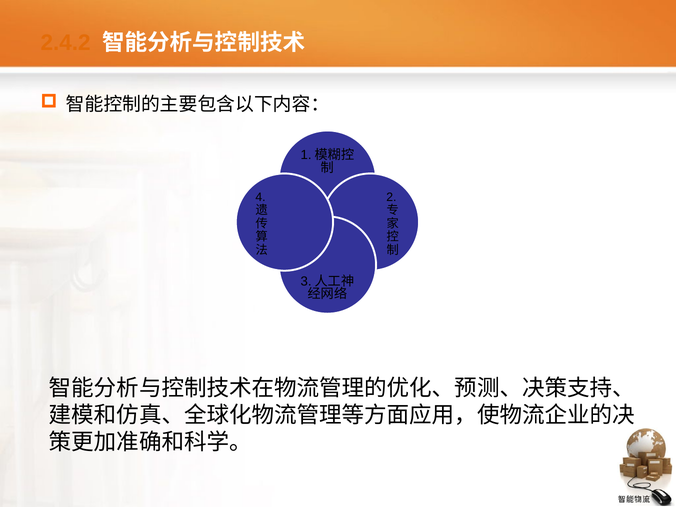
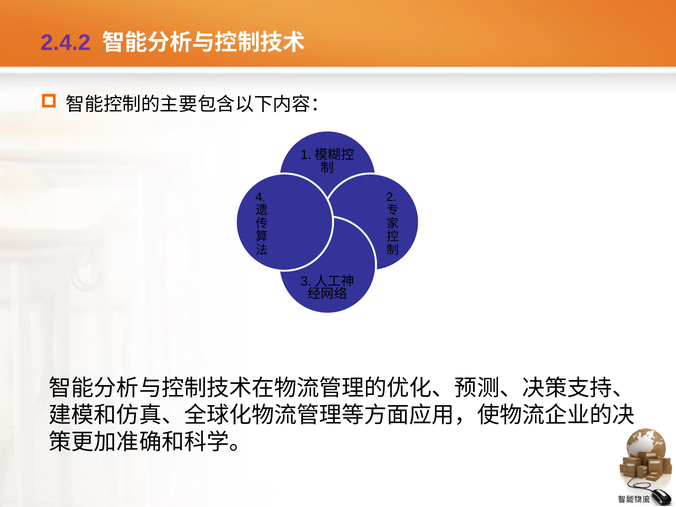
2.4.2 colour: orange -> purple (66, 43)
